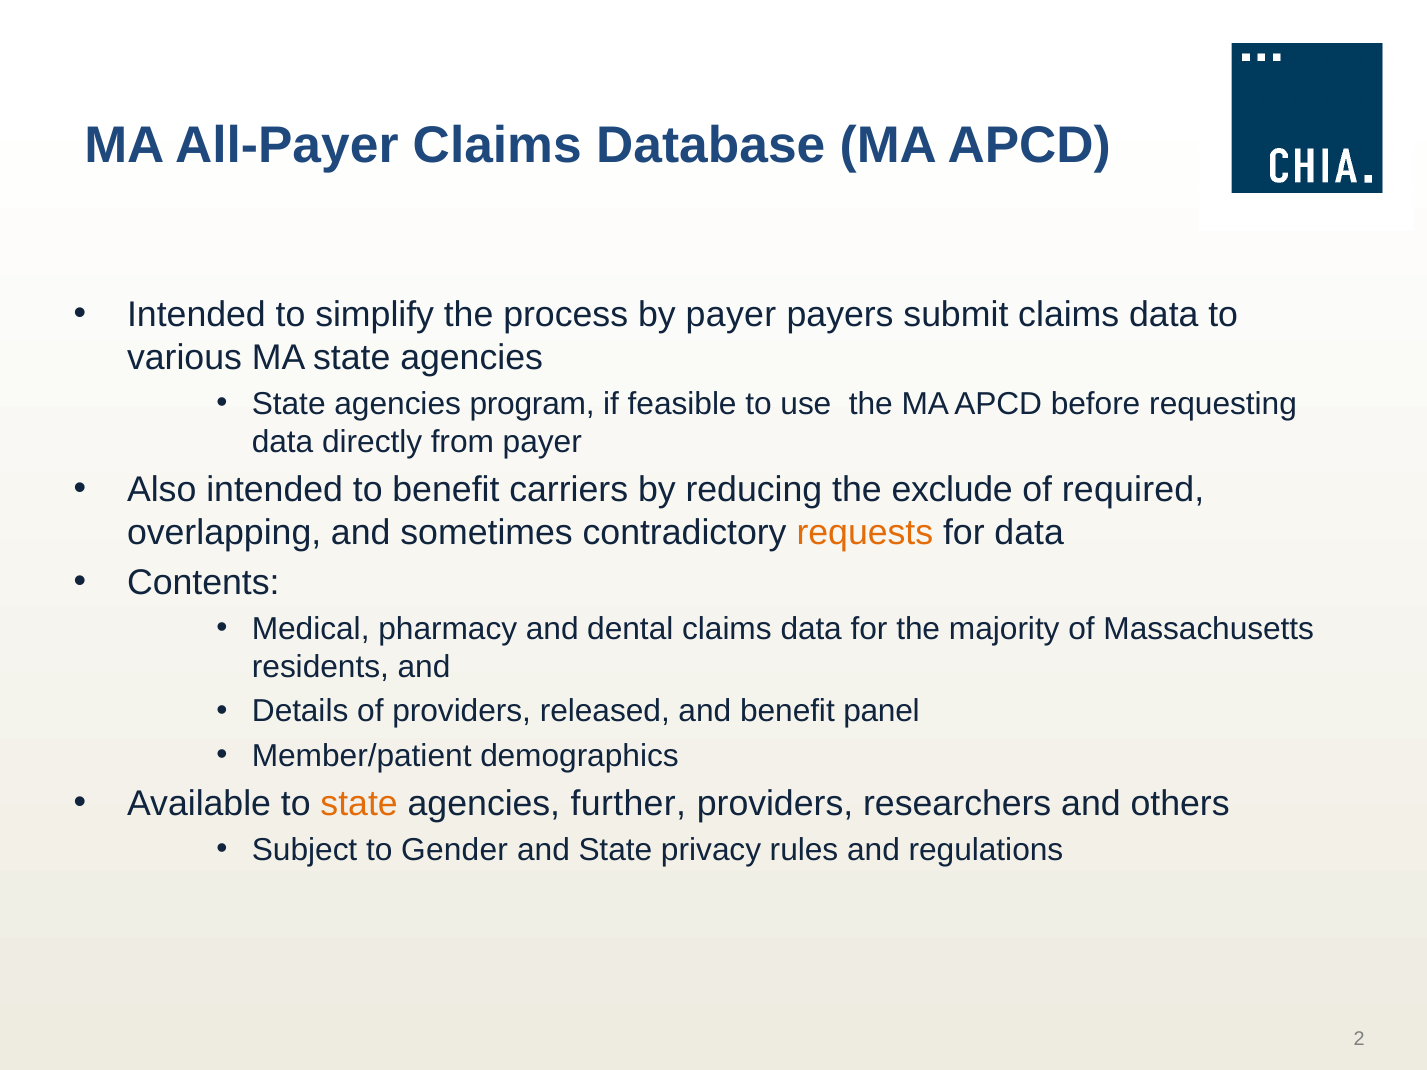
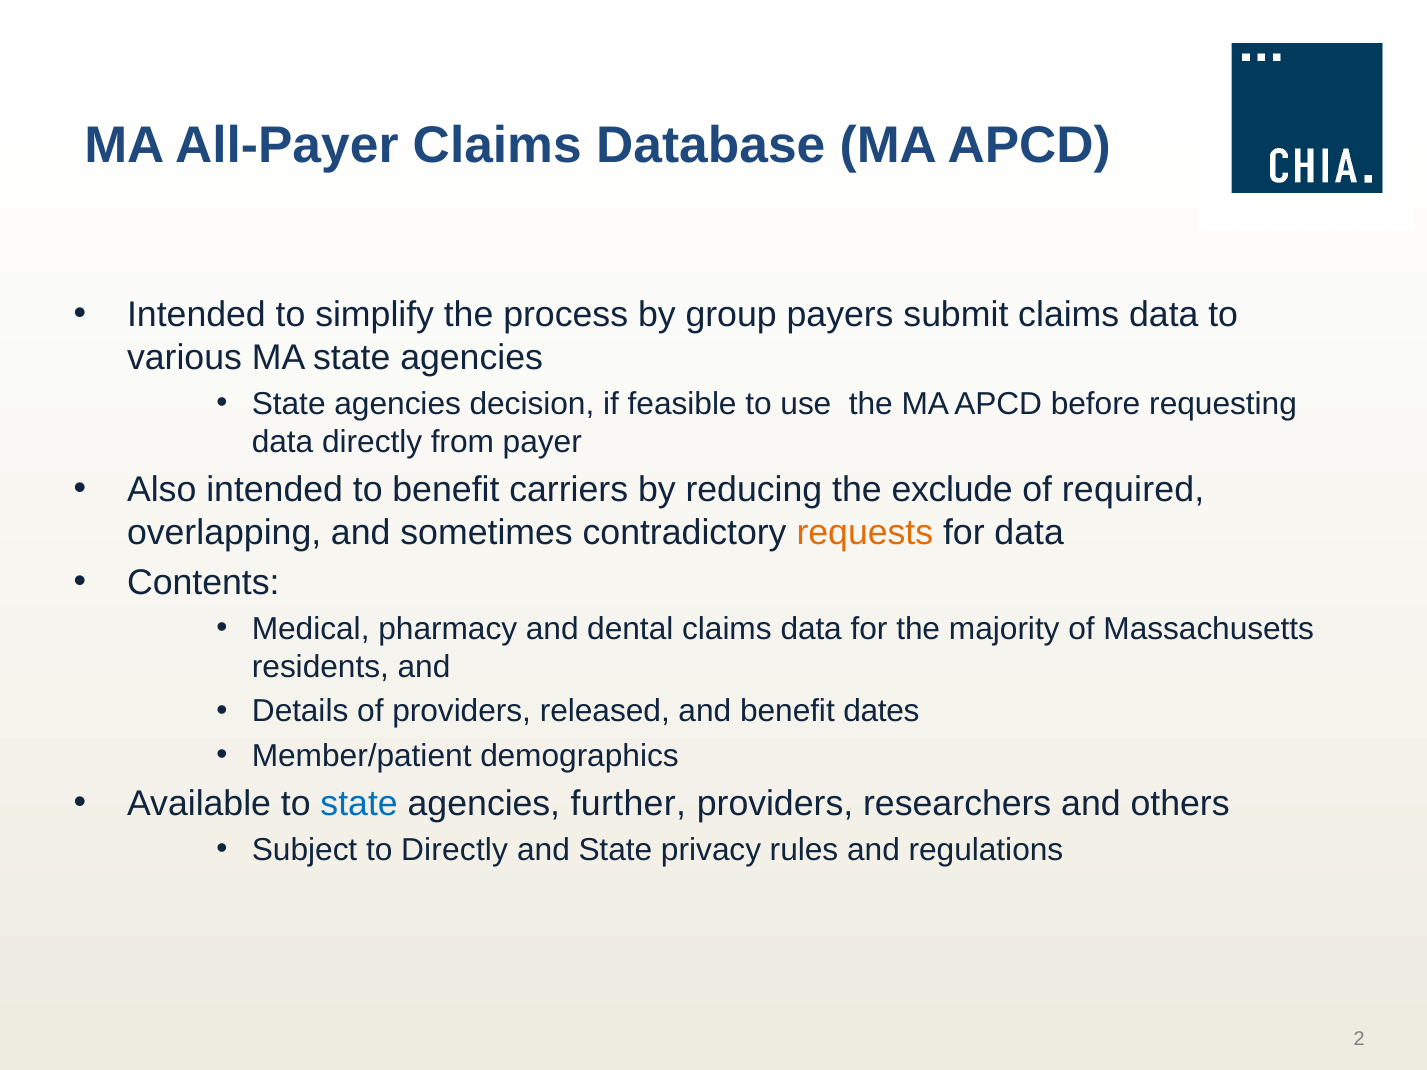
by payer: payer -> group (731, 315)
program: program -> decision (532, 404)
panel: panel -> dates (881, 712)
state colour: orange -> blue (359, 804)
to Gender: Gender -> Directly (455, 850)
